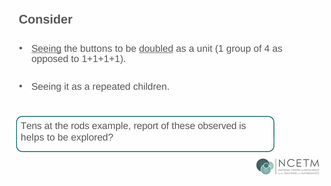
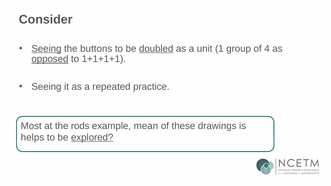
opposed underline: none -> present (50, 59)
children: children -> practice (151, 87)
Tens: Tens -> Most (31, 126)
report: report -> mean (146, 126)
observed: observed -> drawings (217, 126)
explored underline: none -> present (92, 138)
